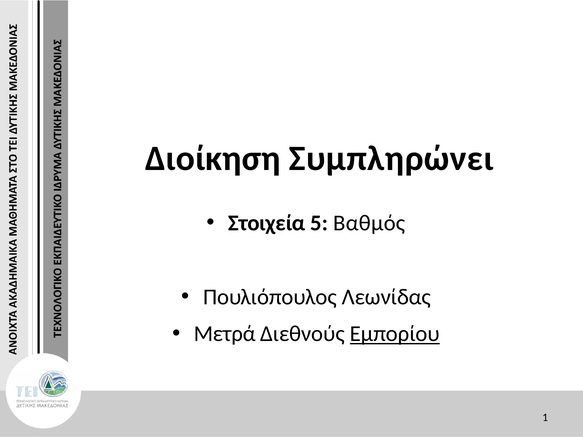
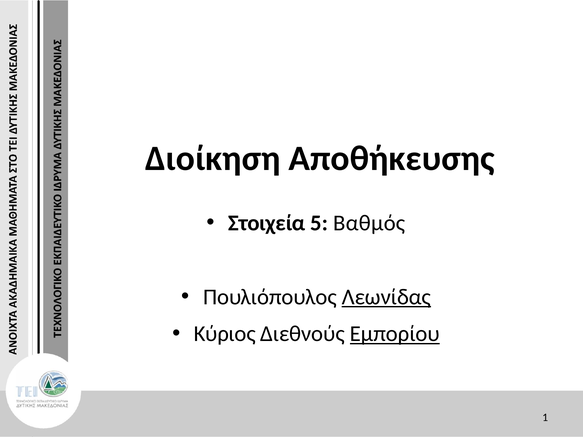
Συμπληρώνει: Συμπληρώνει -> Αποθήκευσης (392, 159)
Λεωνίδας underline: none -> present (386, 297)
Μετρά: Μετρά -> Κύριος (225, 334)
